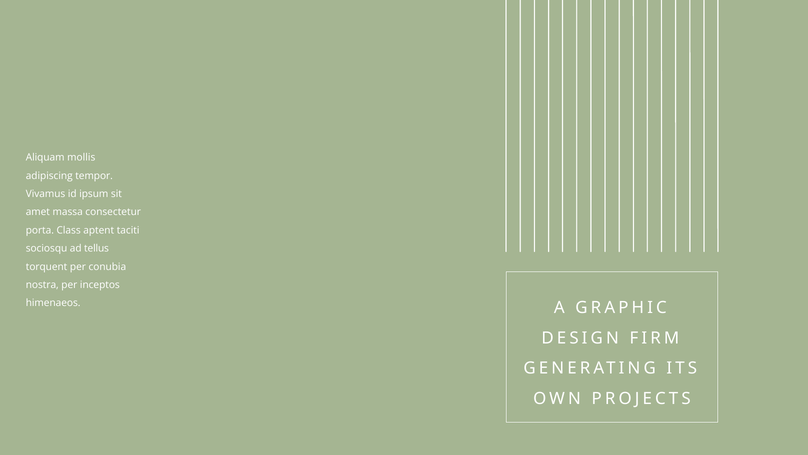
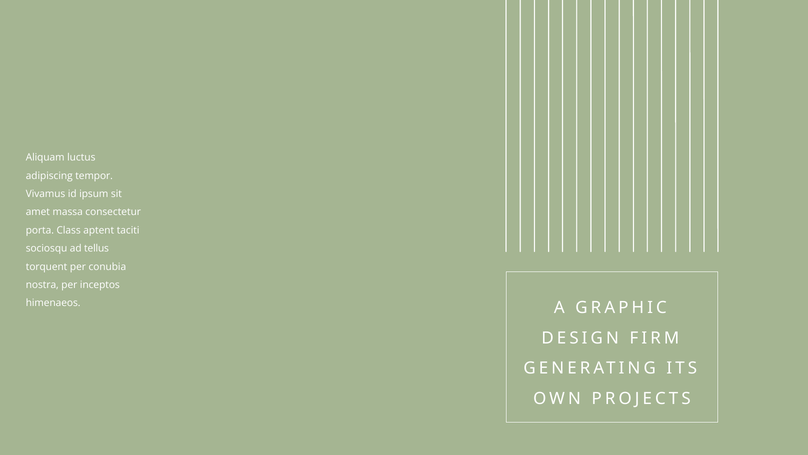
mollis: mollis -> luctus (81, 157)
